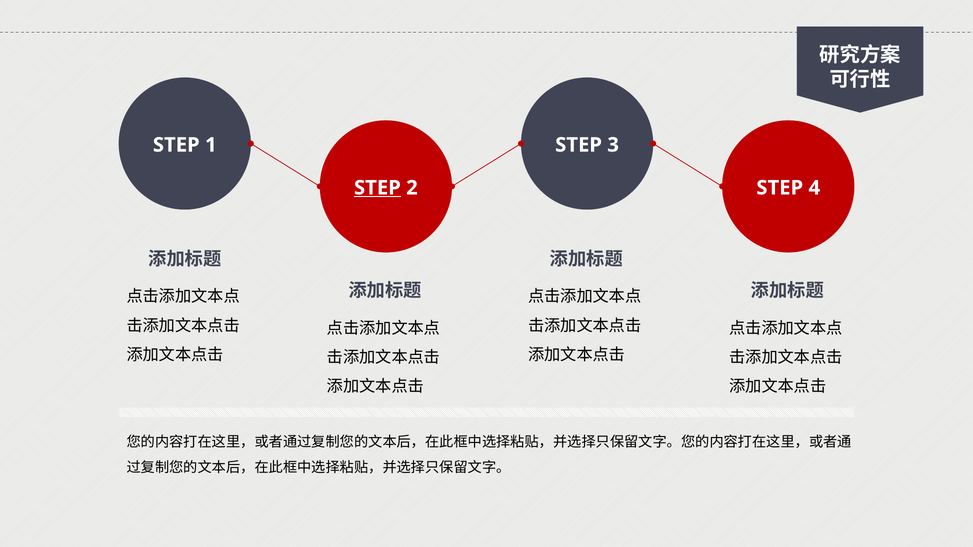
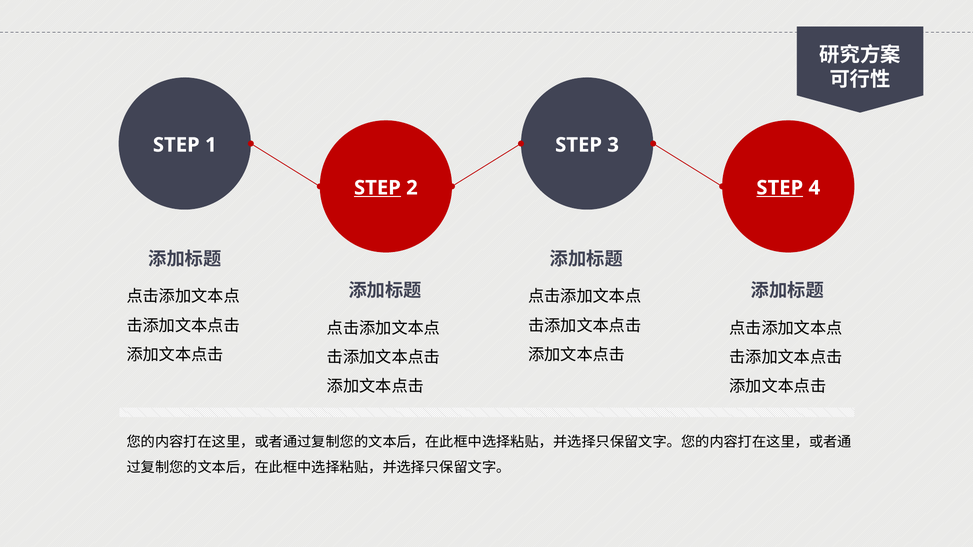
STEP underline: none -> present (780, 188)
